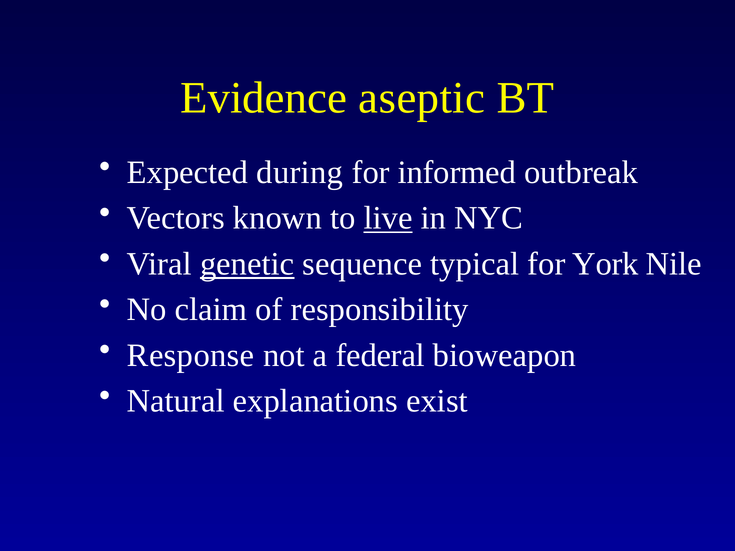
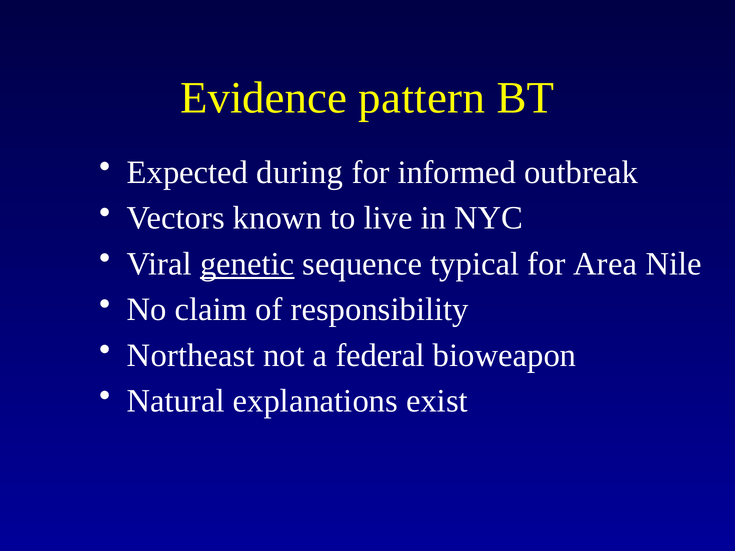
aseptic: aseptic -> pattern (422, 98)
live underline: present -> none (388, 218)
York: York -> Area (605, 264)
Response: Response -> Northeast (191, 356)
